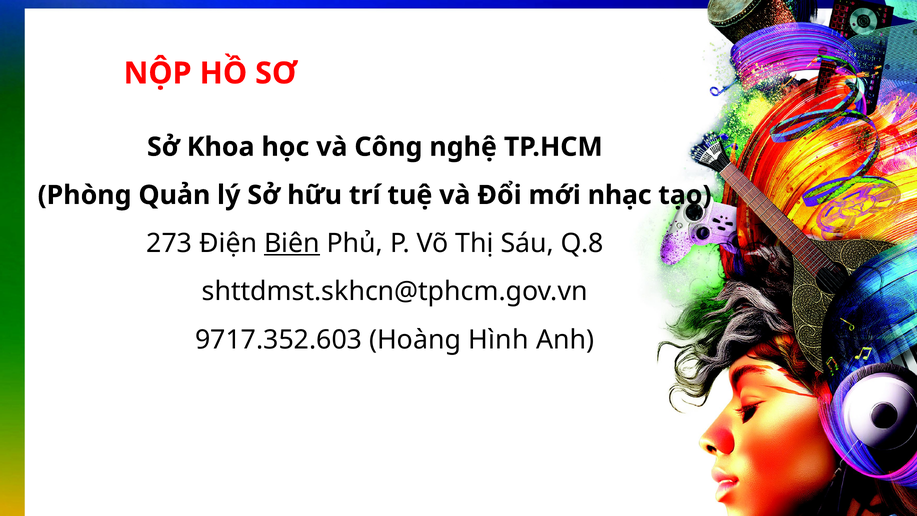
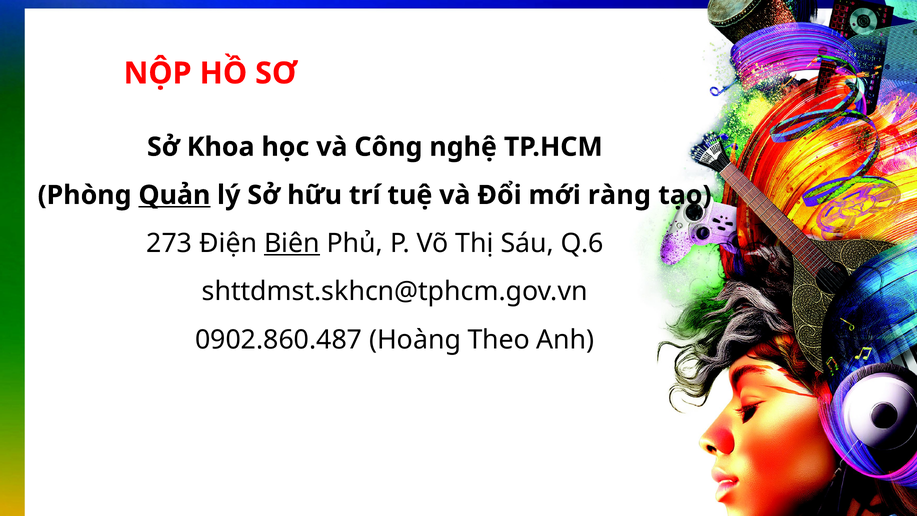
Quản underline: none -> present (174, 195)
nhạc: nhạc -> ràng (619, 195)
Q.8: Q.8 -> Q.6 (582, 243)
Hình: Hình -> Theo (499, 340)
9717.352.603: 9717.352.603 -> 0902.860.487 (279, 340)
